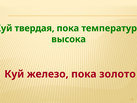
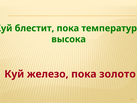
твердая: твердая -> блестит (34, 28)
